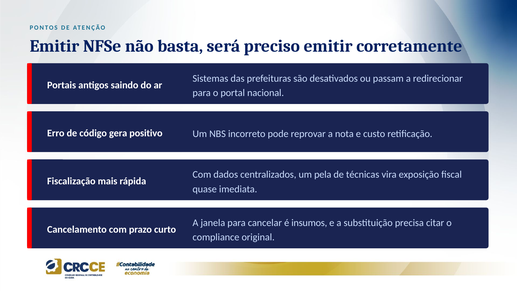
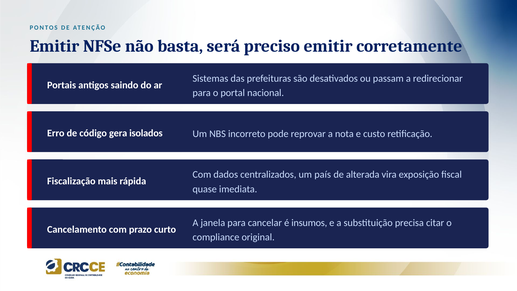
positivo: positivo -> isolados (146, 133)
pela: pela -> país (323, 175)
técnicas: técnicas -> alterada (363, 175)
